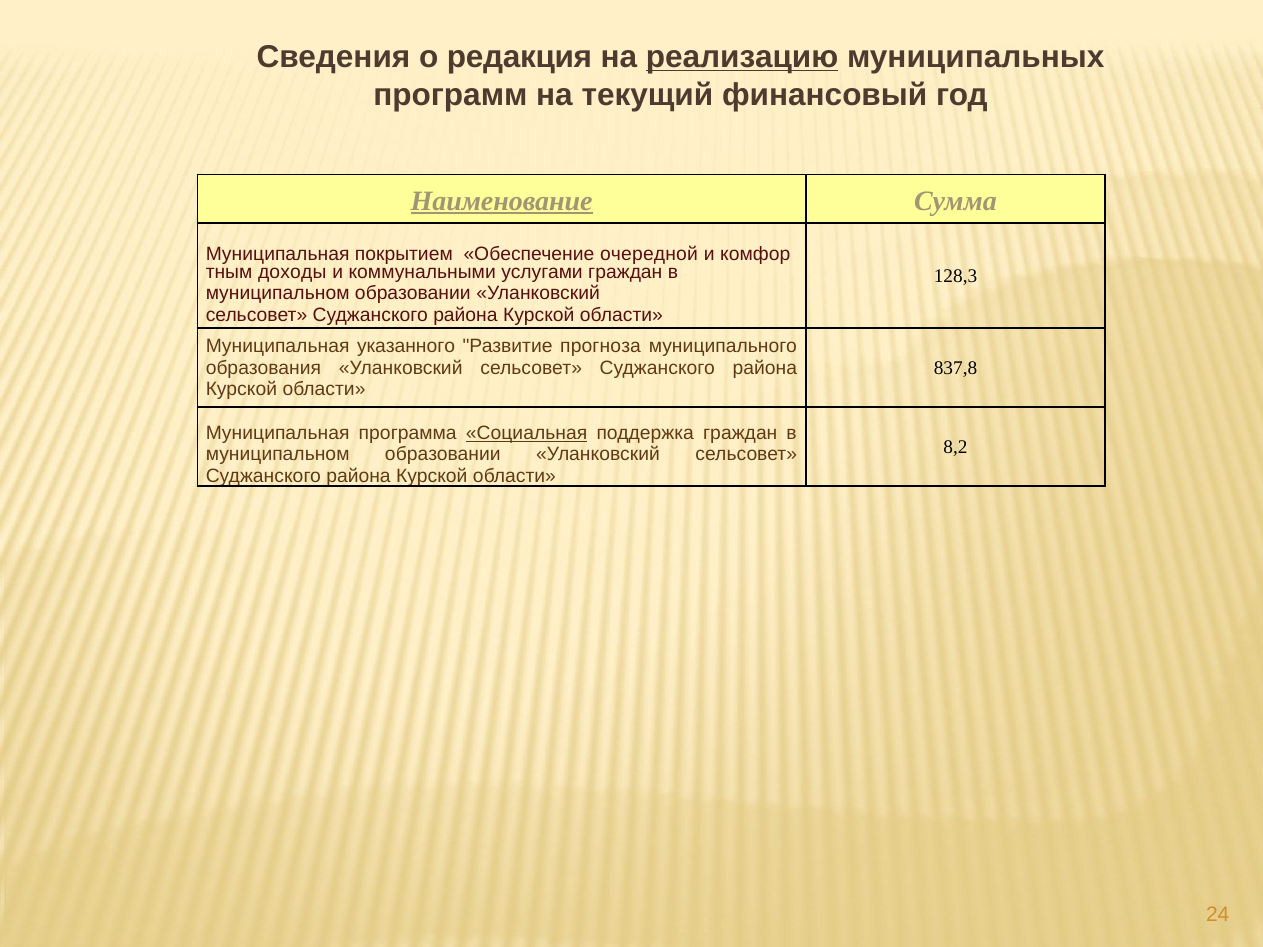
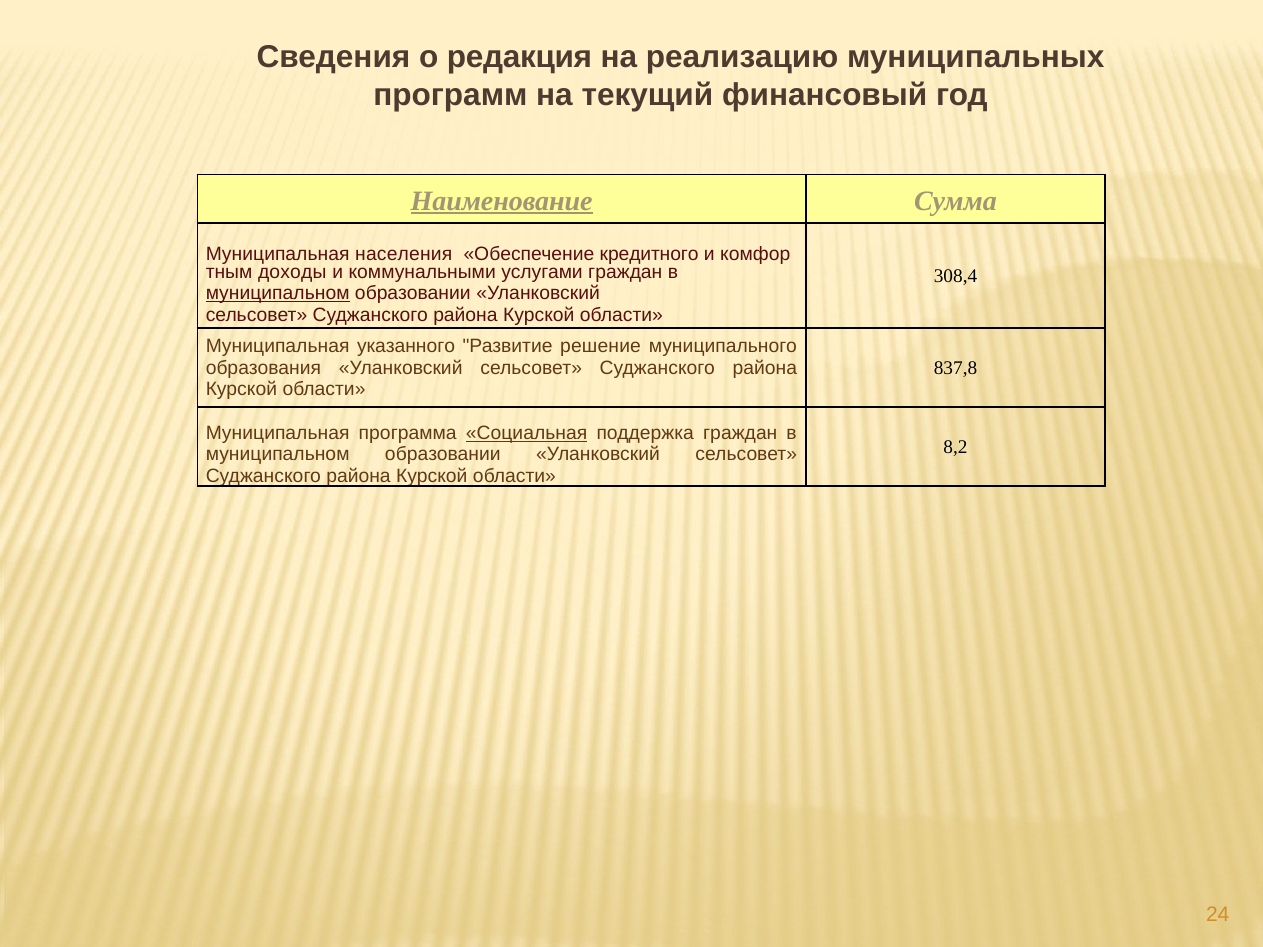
реализацию underline: present -> none (742, 57)
покрытием: покрытием -> населения (404, 255)
очередной: очередной -> кредитного (649, 255)
128,3: 128,3 -> 308,4 (956, 276)
муниципальном underline: none -> present (278, 293)
прогноза: прогноза -> решение (601, 347)
